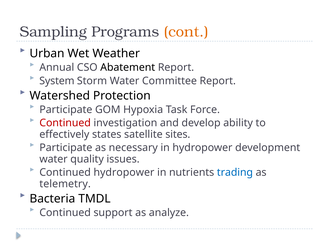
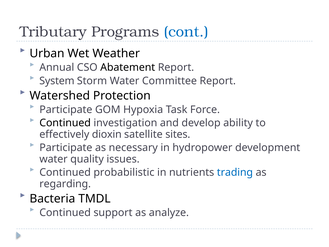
Sampling: Sampling -> Tributary (53, 32)
cont colour: orange -> blue (186, 32)
Continued colour: red -> black (65, 123)
states: states -> dioxin (107, 134)
Continued hydropower: hydropower -> probabilistic (124, 172)
telemetry: telemetry -> regarding (65, 184)
